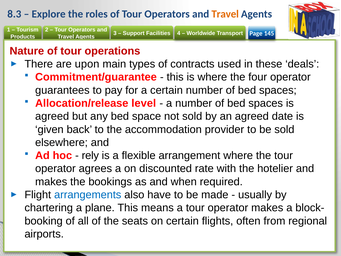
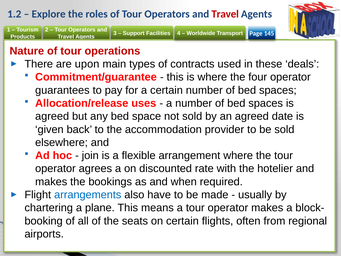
8.3: 8.3 -> 1.2 (14, 14)
Travel colour: orange -> red (225, 14)
level: level -> uses (144, 103)
rely: rely -> join (90, 155)
